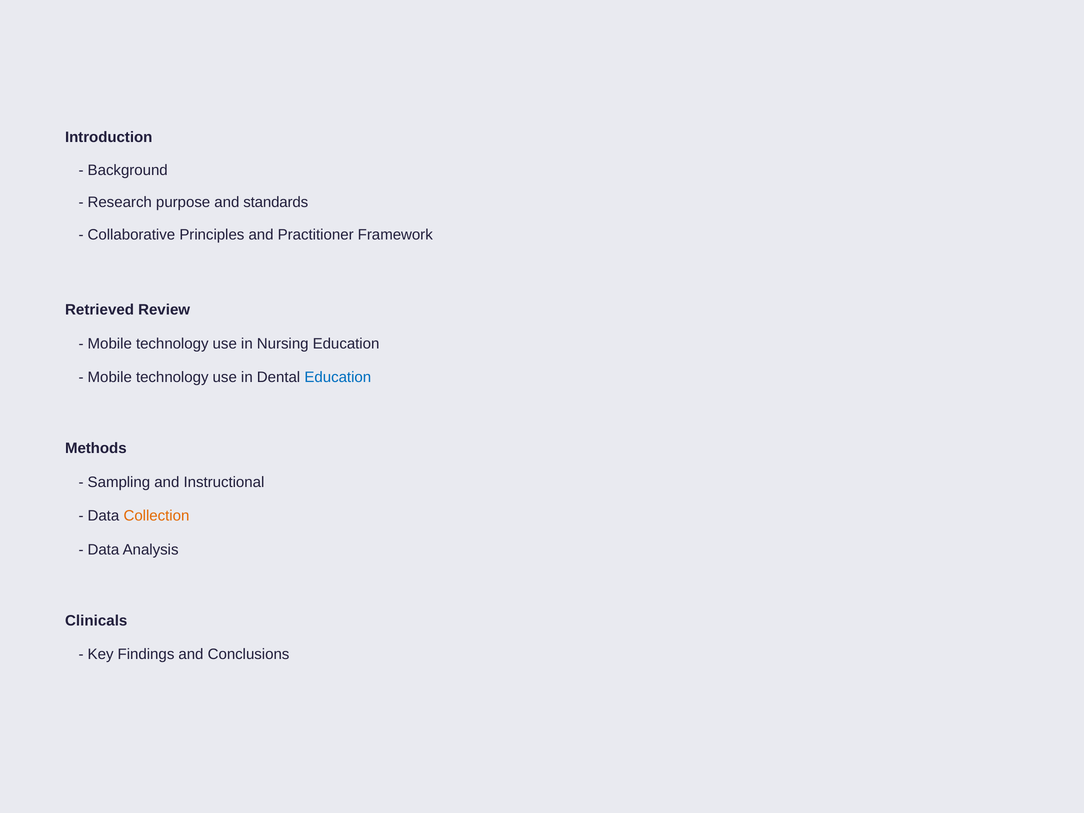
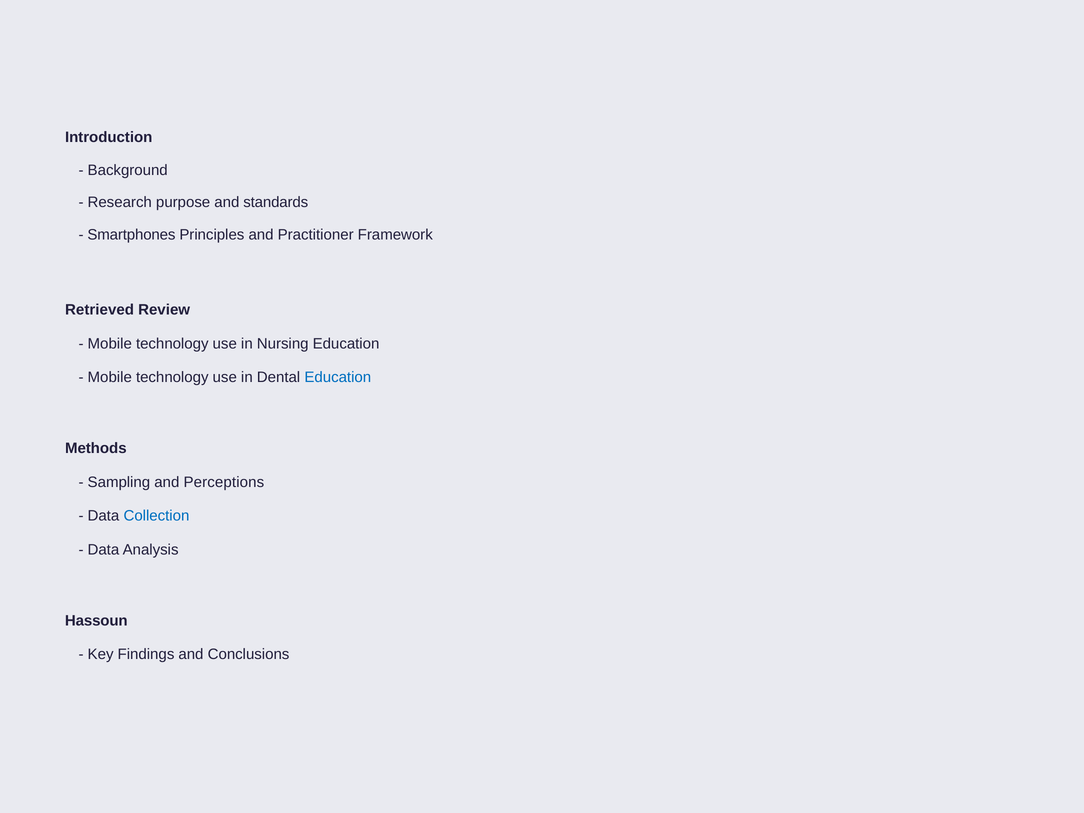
Collaborative: Collaborative -> Smartphones (131, 235)
Instructional: Instructional -> Perceptions (224, 482)
Collection colour: orange -> blue (156, 516)
Clinicals: Clinicals -> Hassoun (96, 621)
